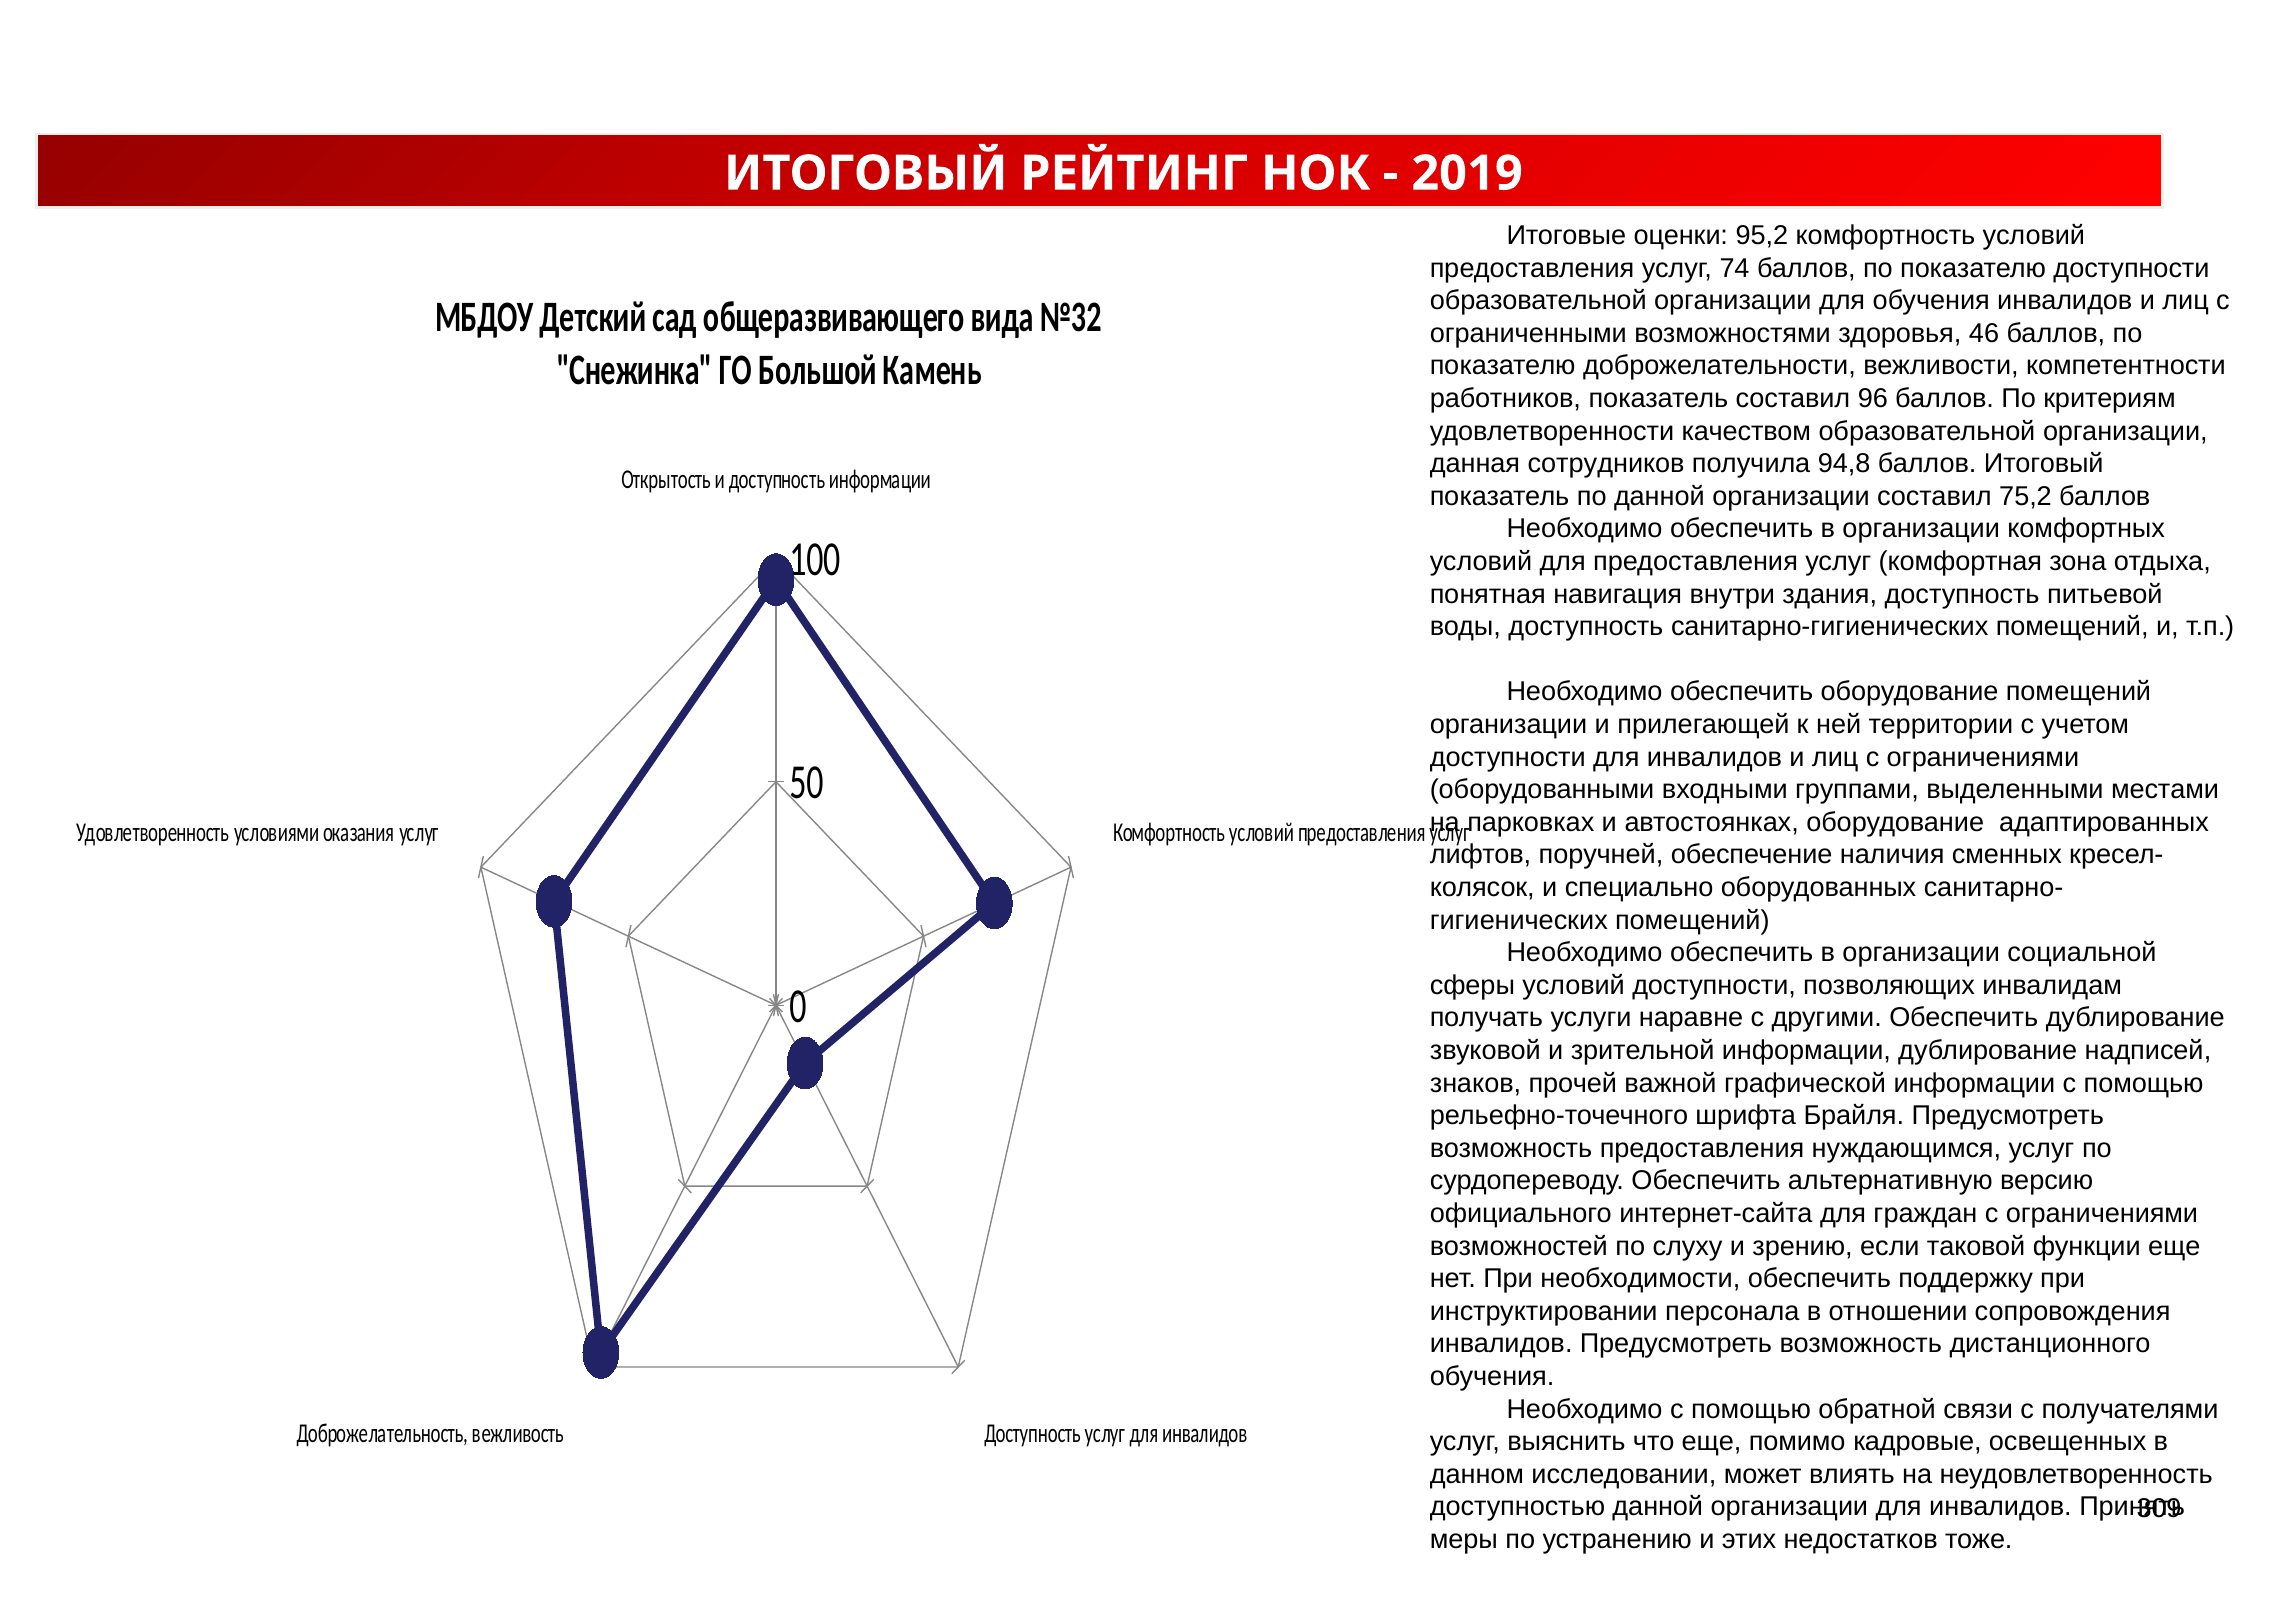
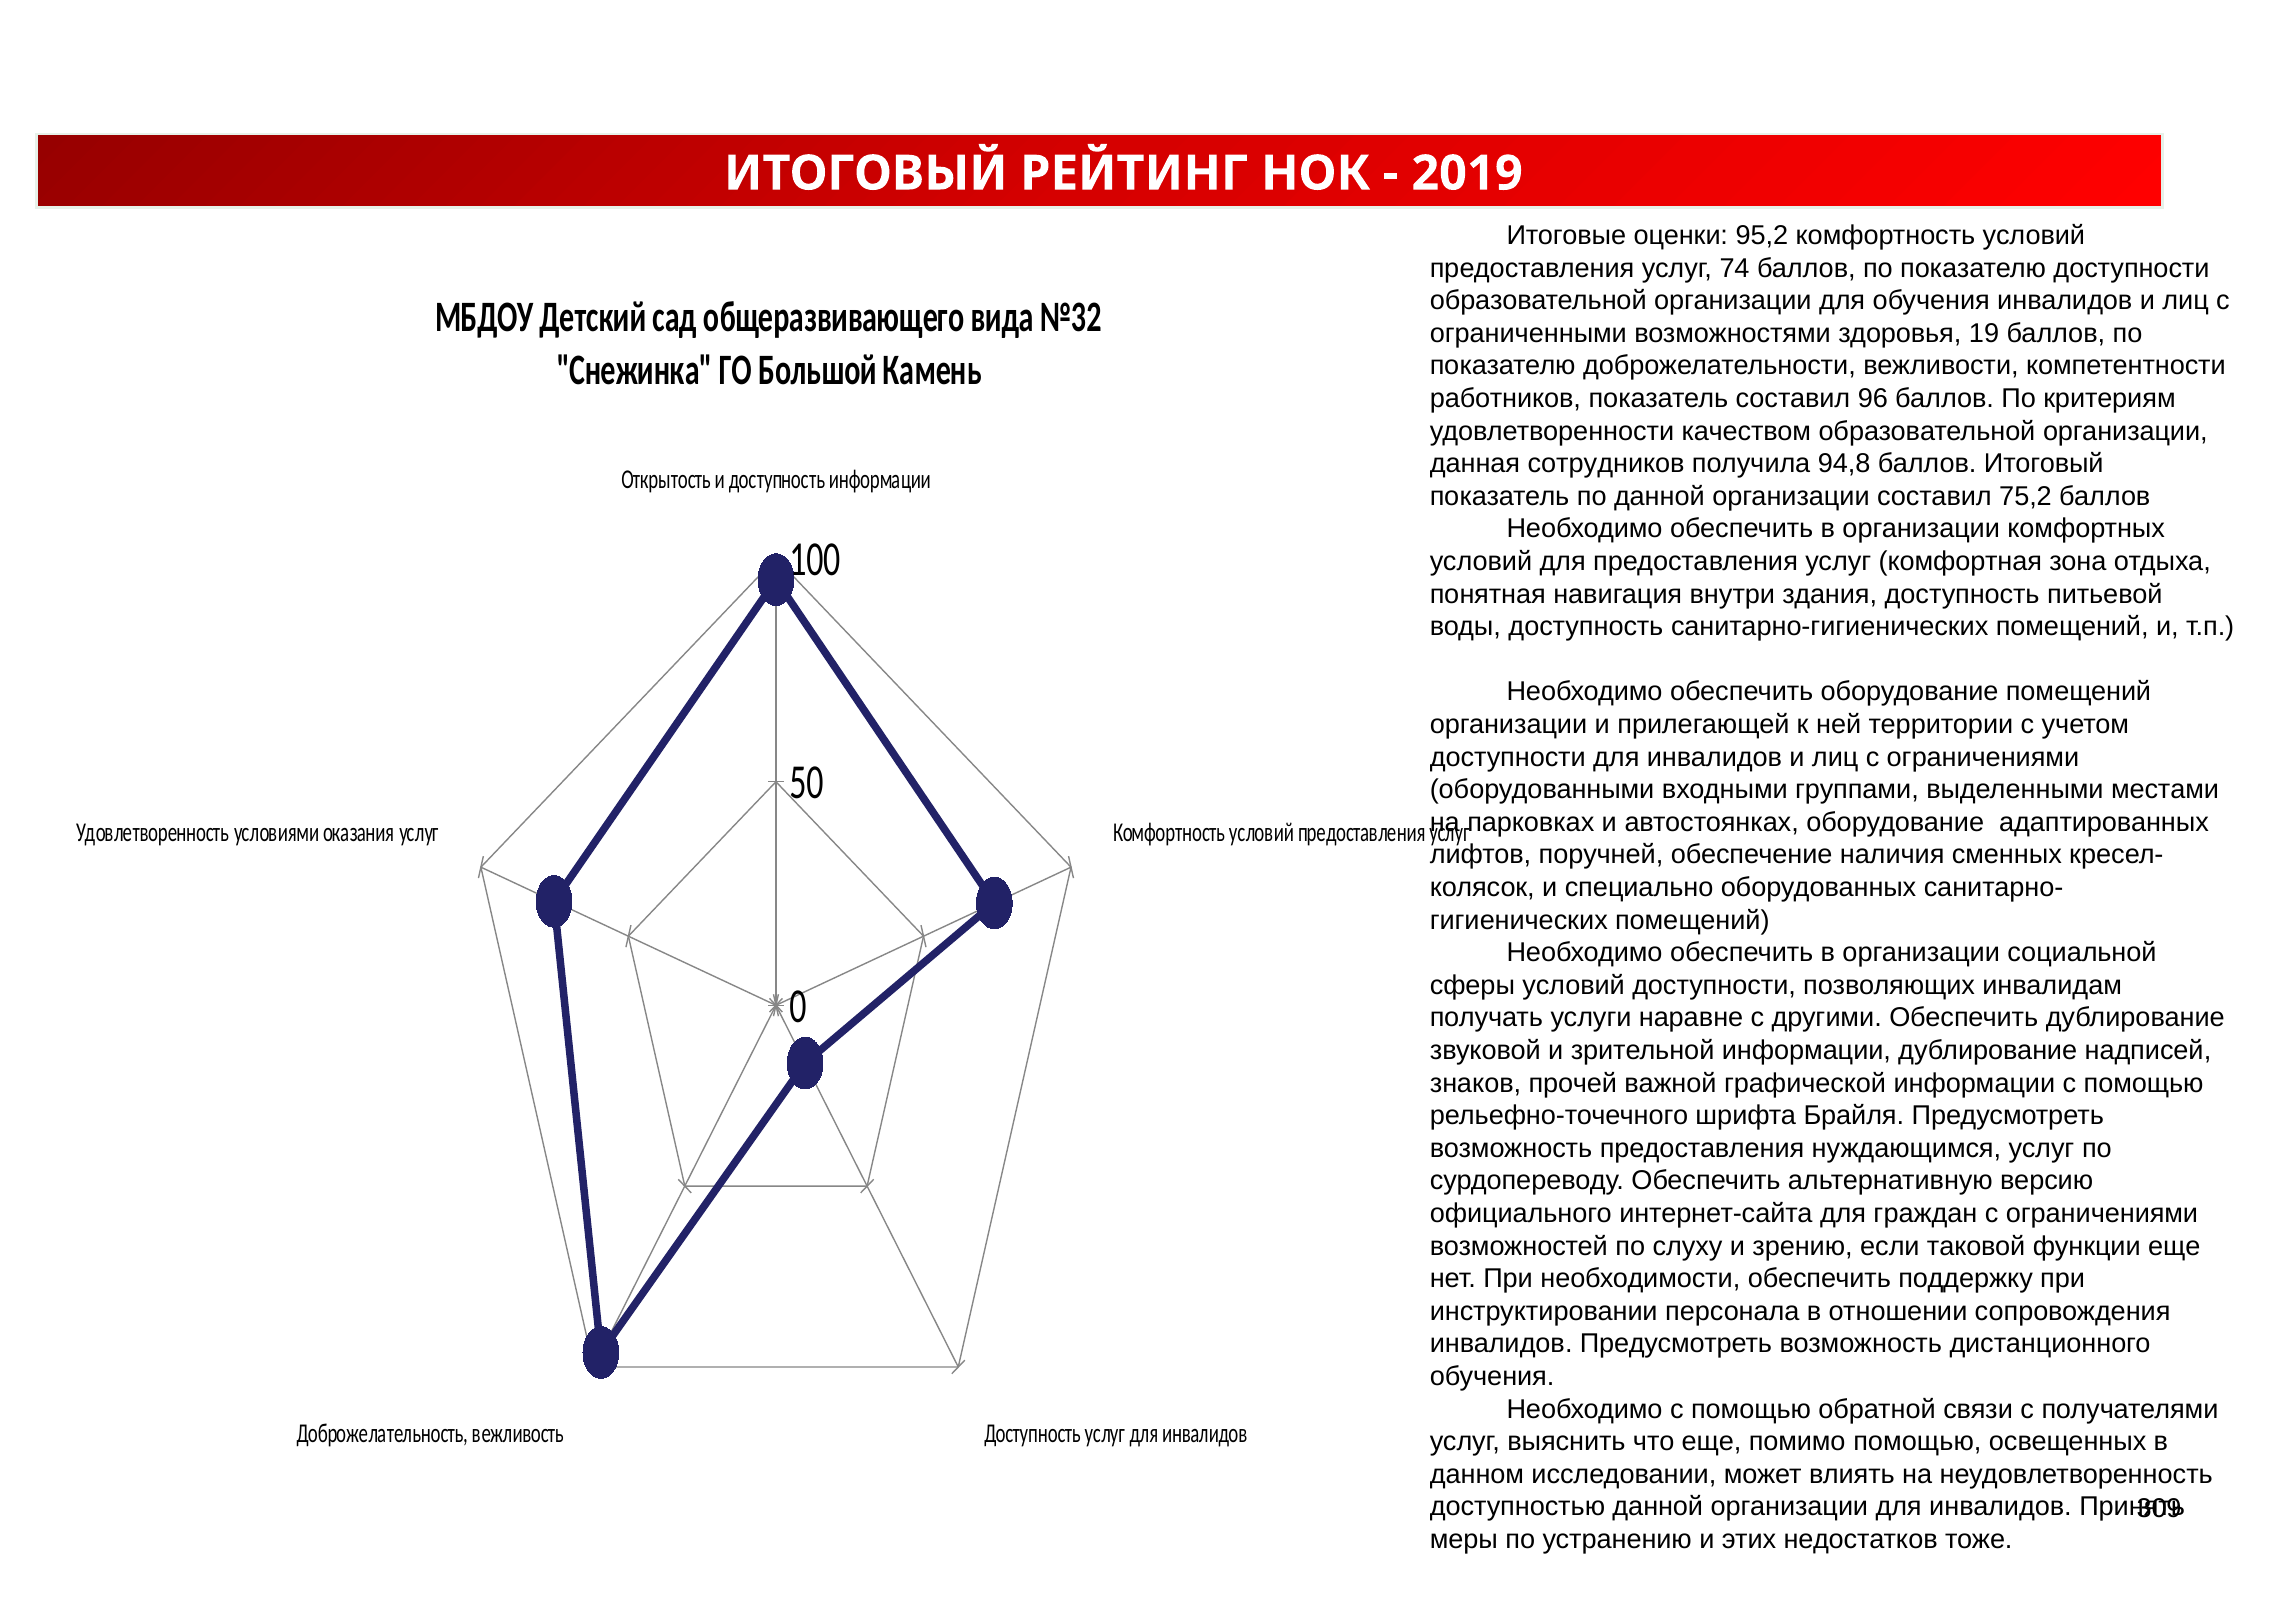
46: 46 -> 19 (1984, 333)
помимо кадровые: кадровые -> помощью (1917, 1441)
